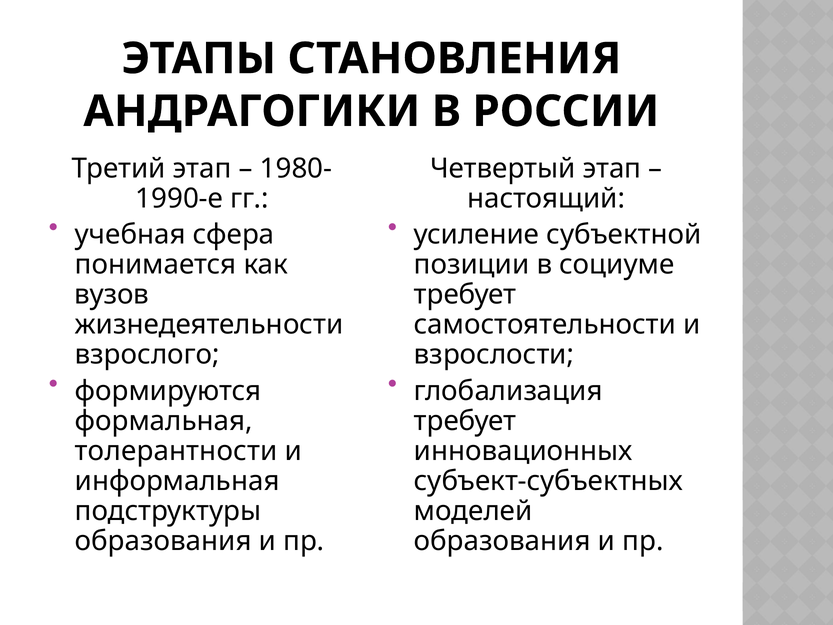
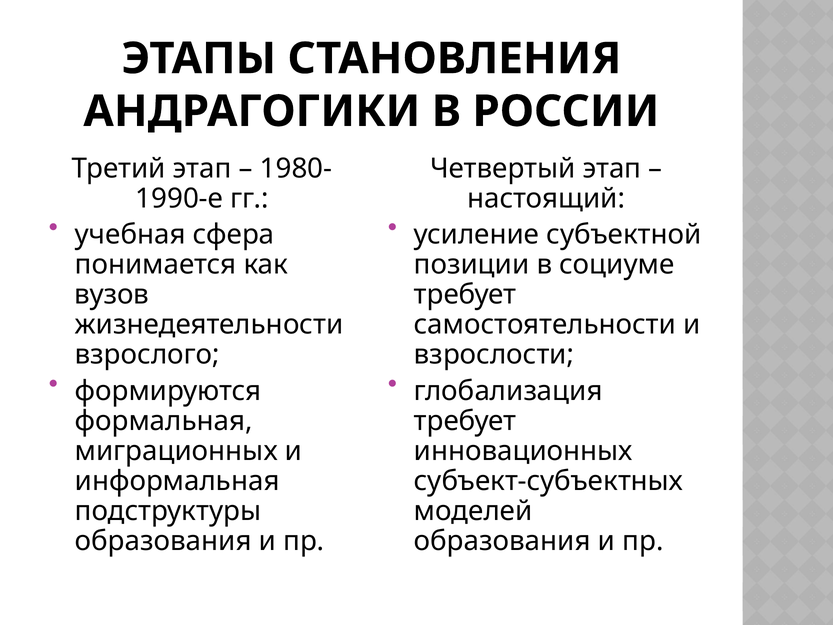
толерантности: толерантности -> миграционных (176, 451)
